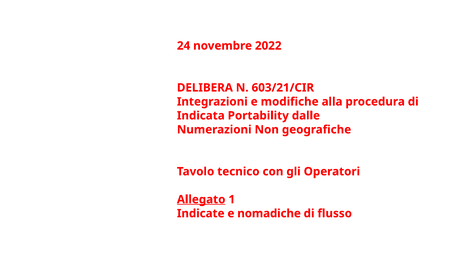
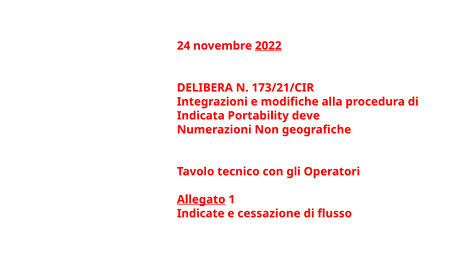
2022 underline: none -> present (268, 46)
603/21/CIR: 603/21/CIR -> 173/21/CIR (283, 88)
dalle: dalle -> deve (306, 115)
nomadiche: nomadiche -> cessazione (269, 213)
